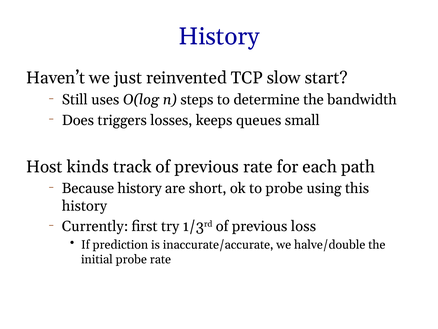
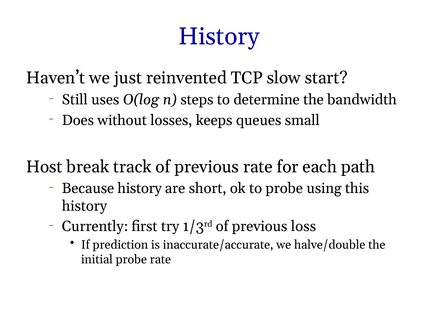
triggers: triggers -> without (122, 120)
kinds: kinds -> break (88, 166)
